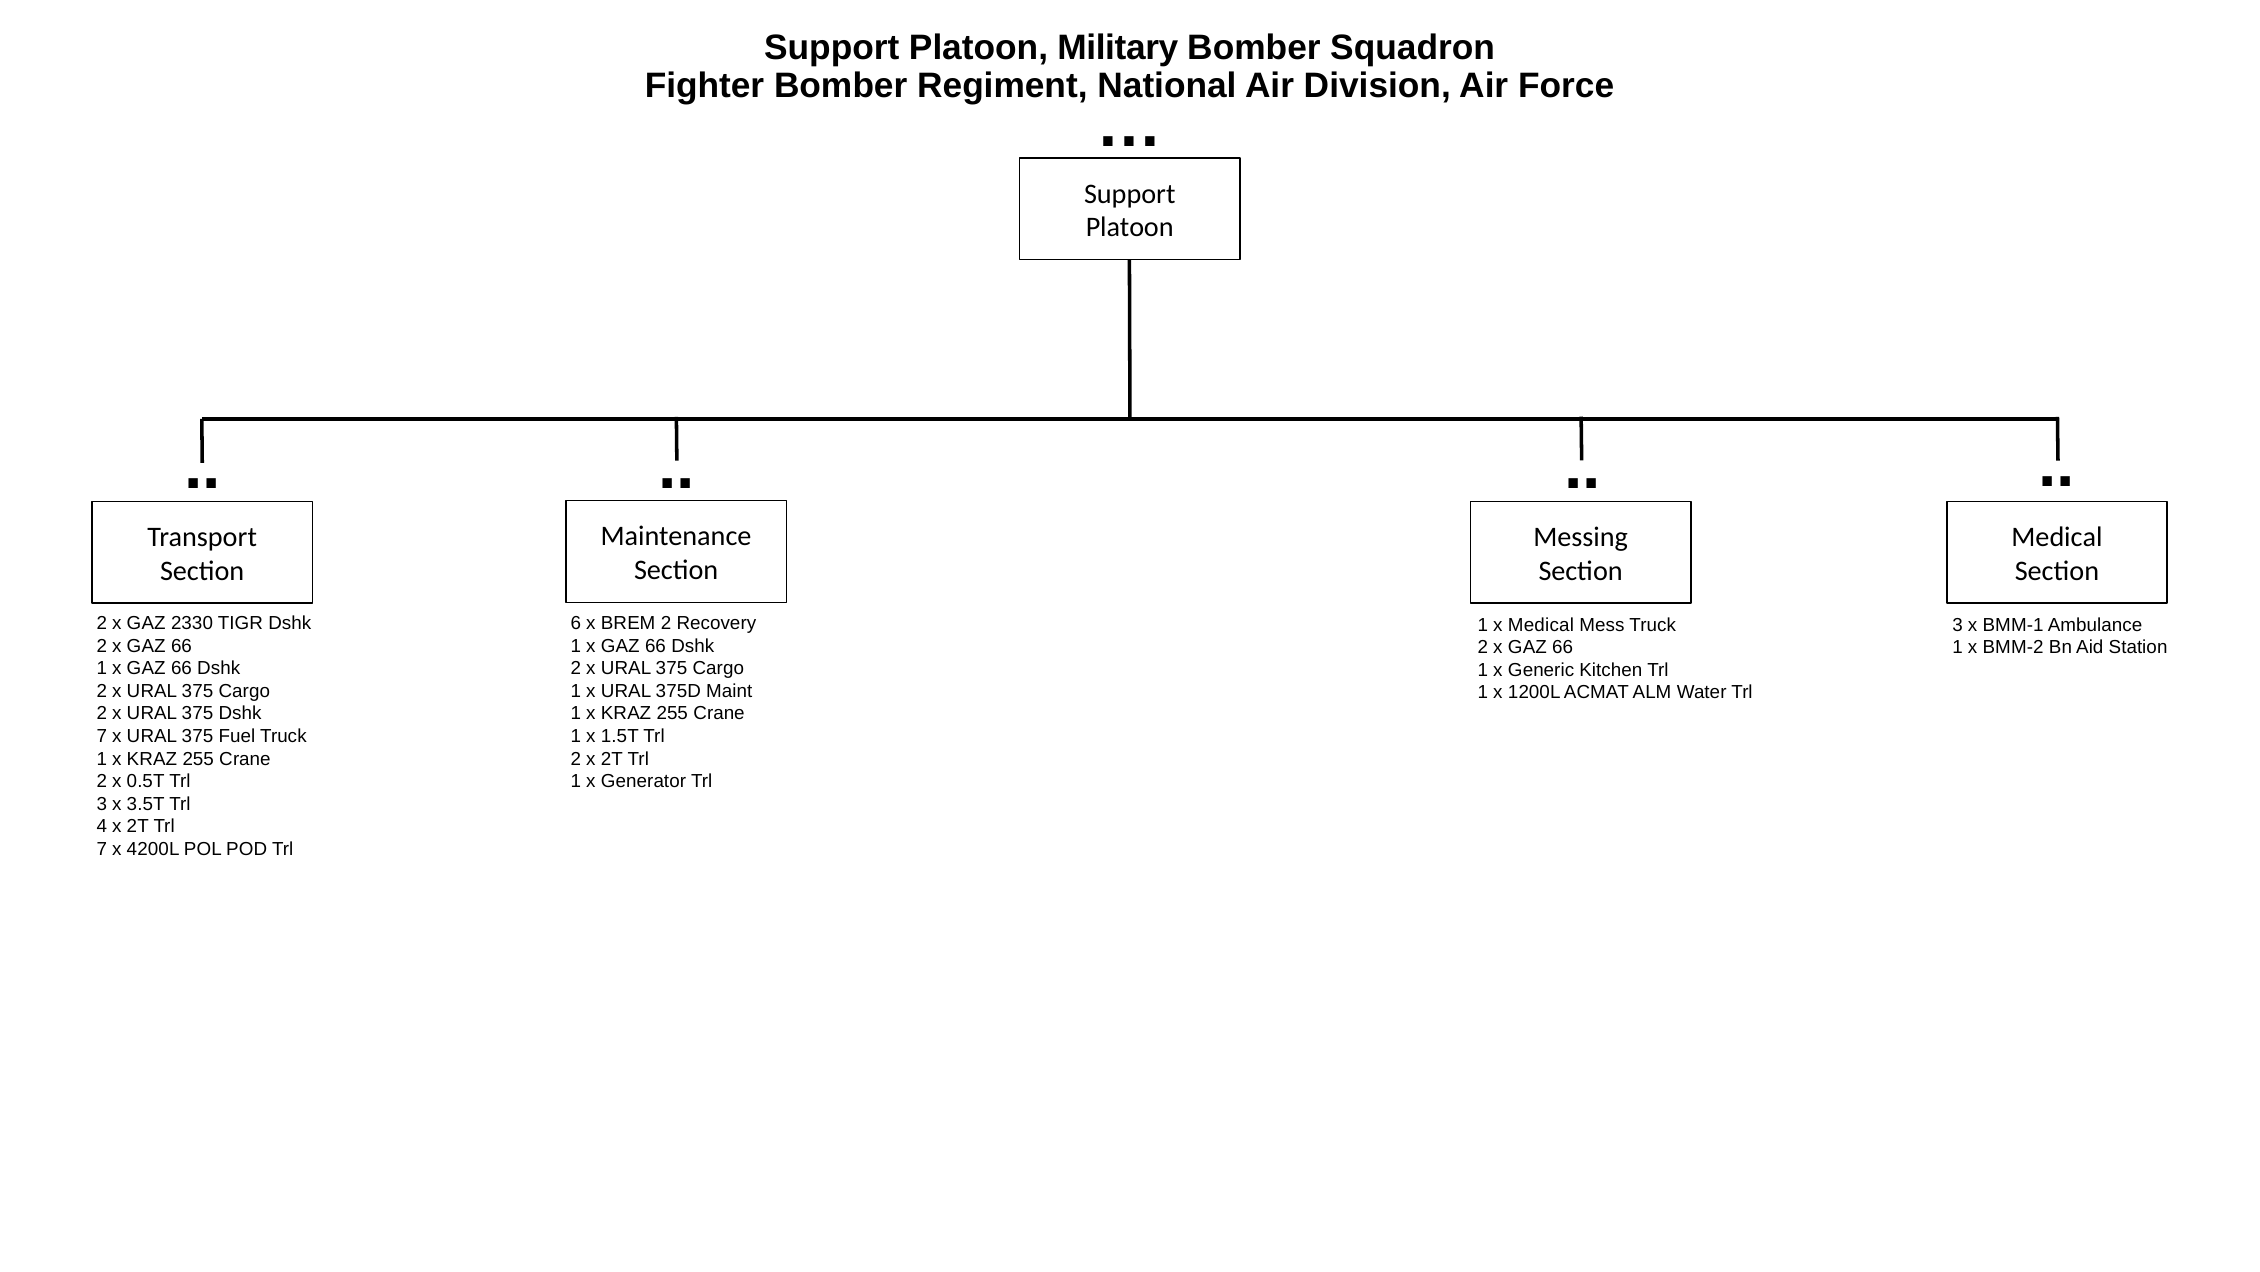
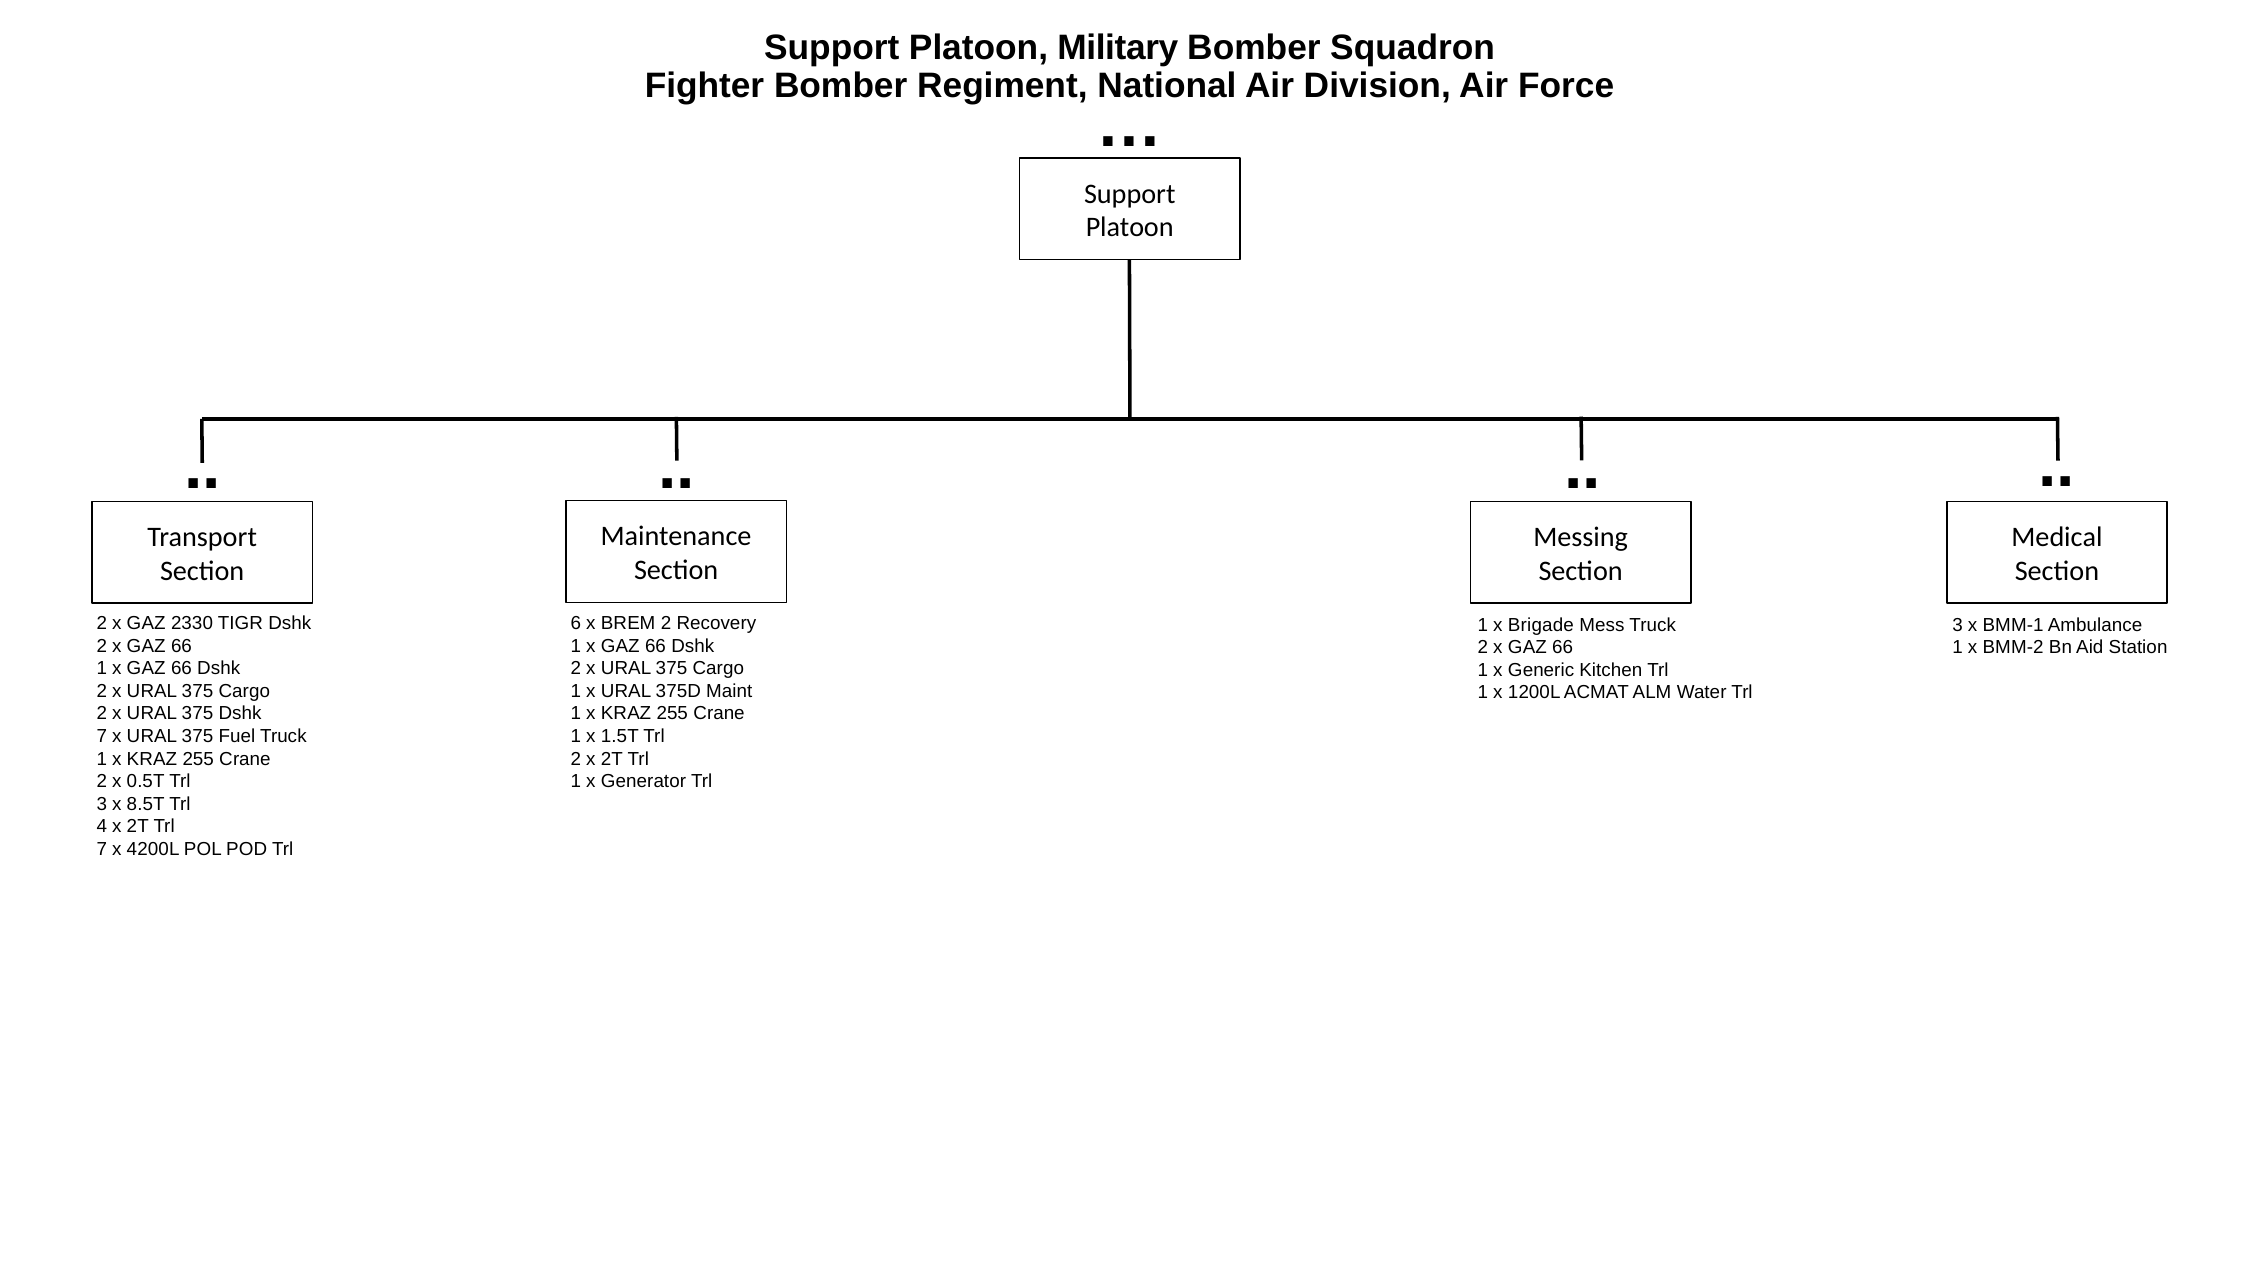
x Medical: Medical -> Brigade (1541, 625)
3.5T: 3.5T -> 8.5T (146, 803)
